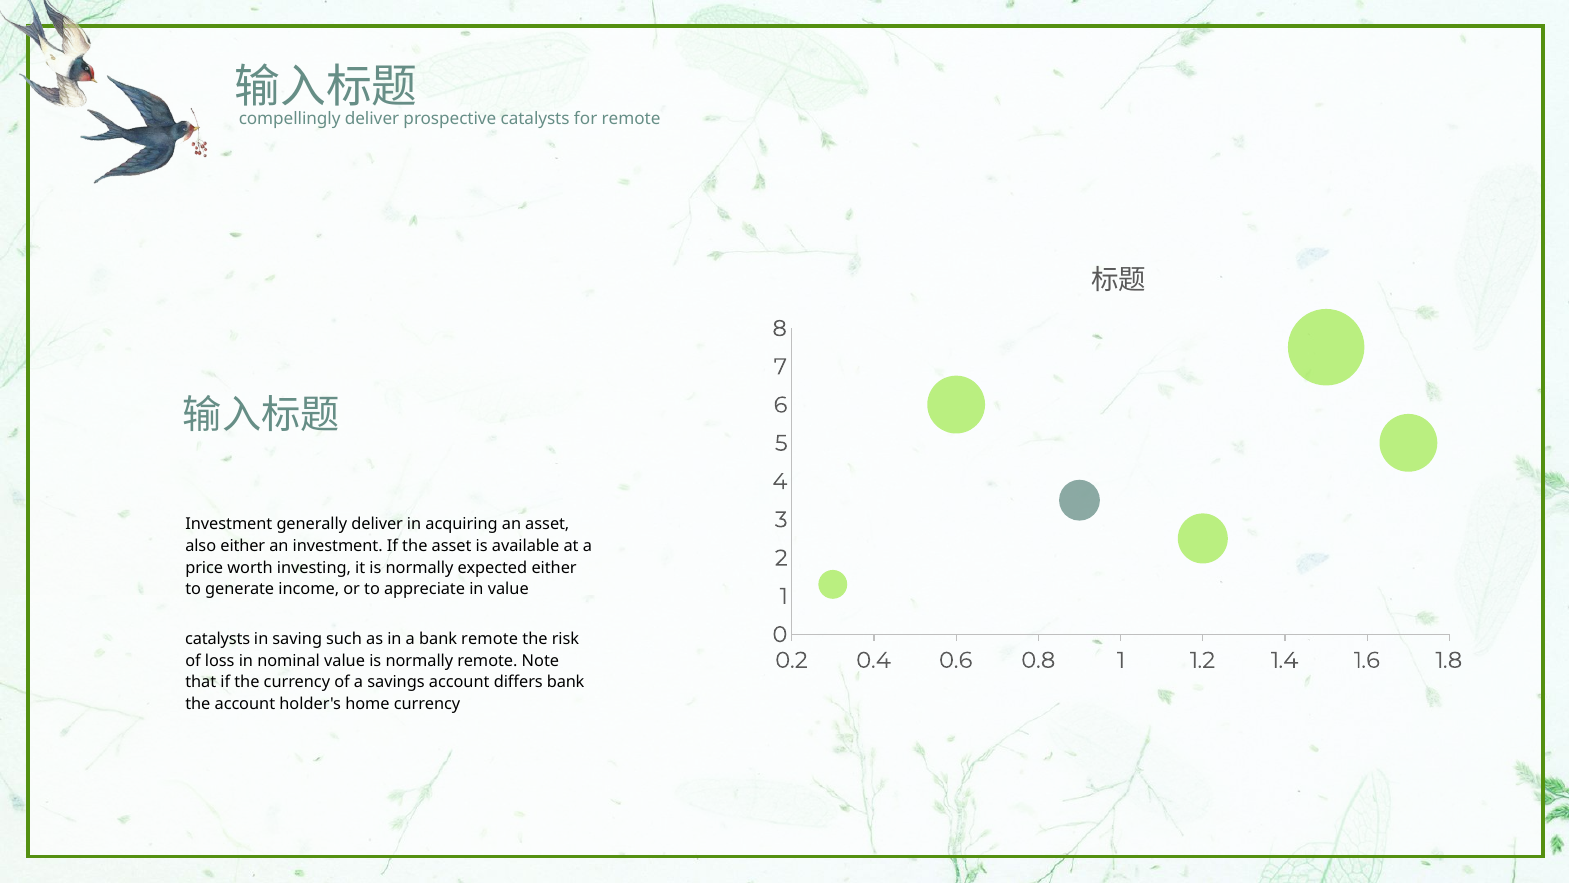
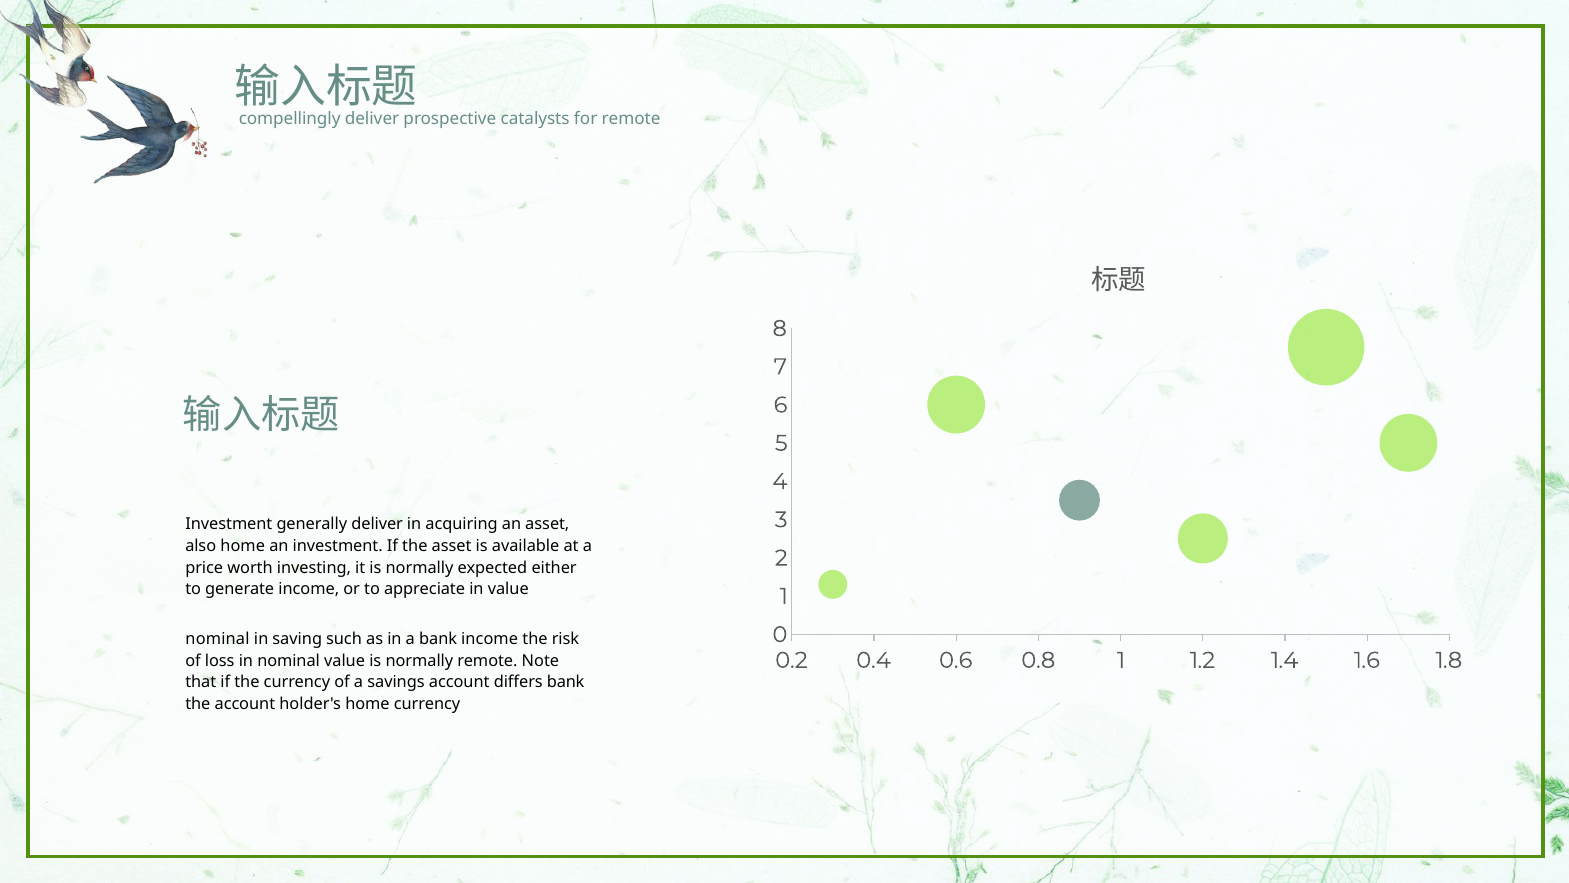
also either: either -> home (243, 546)
catalysts: catalysts -> nominal (217, 639)
bank remote: remote -> income (490, 639)
